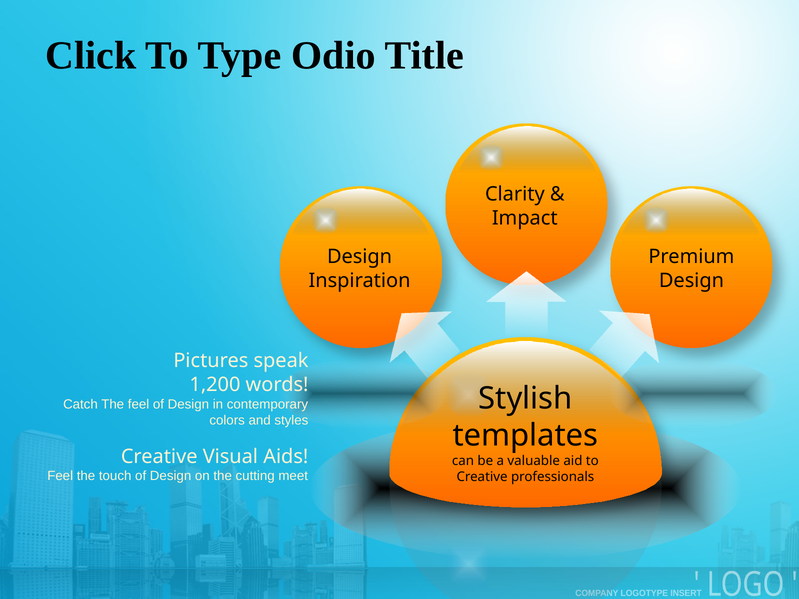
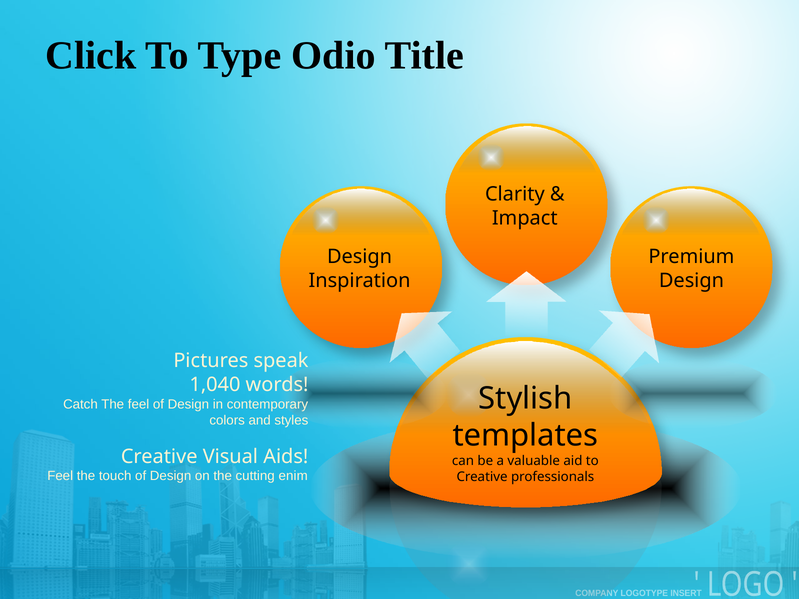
1,200: 1,200 -> 1,040 (215, 385)
meet: meet -> enim (293, 476)
